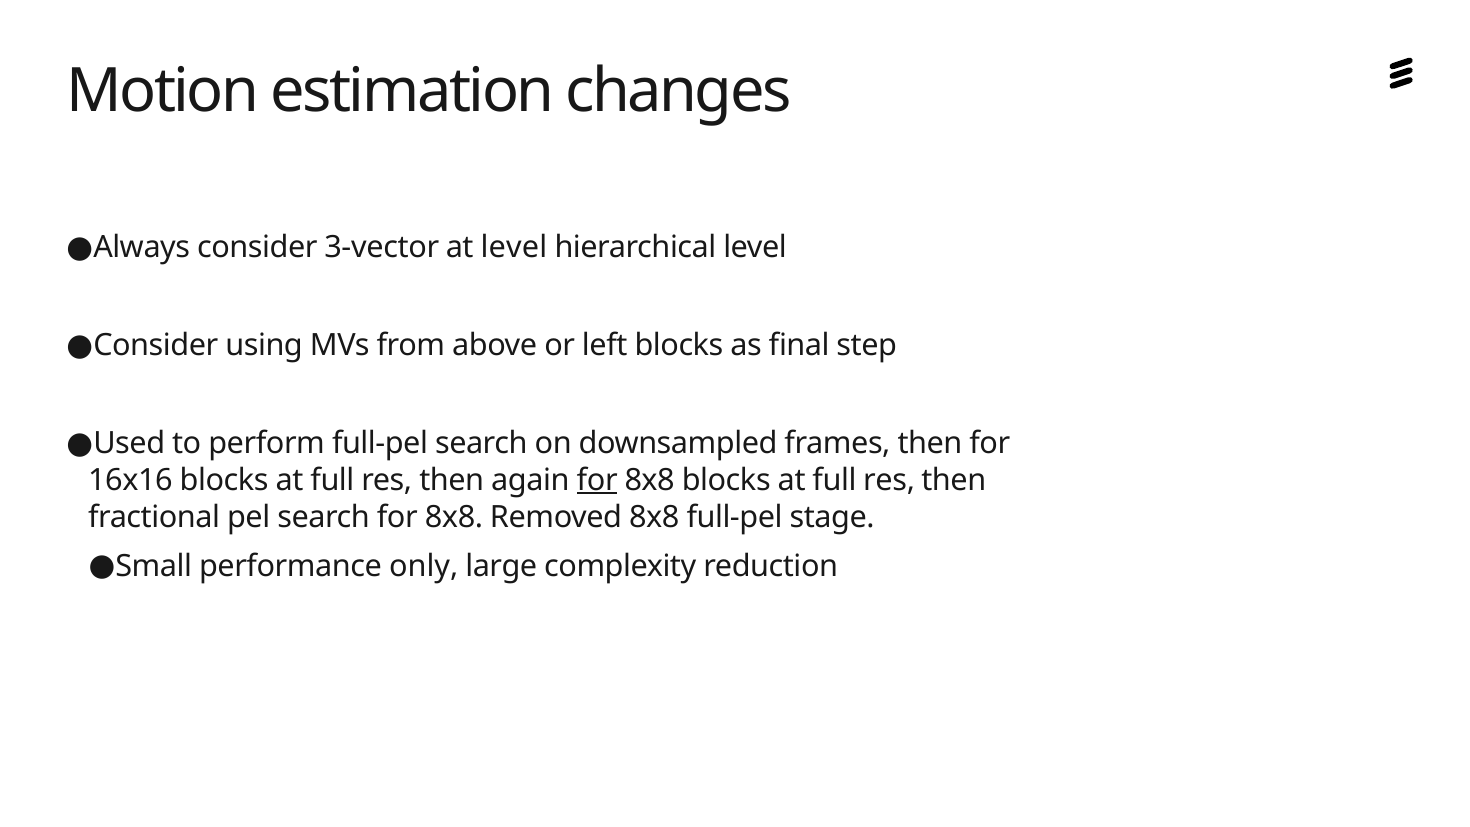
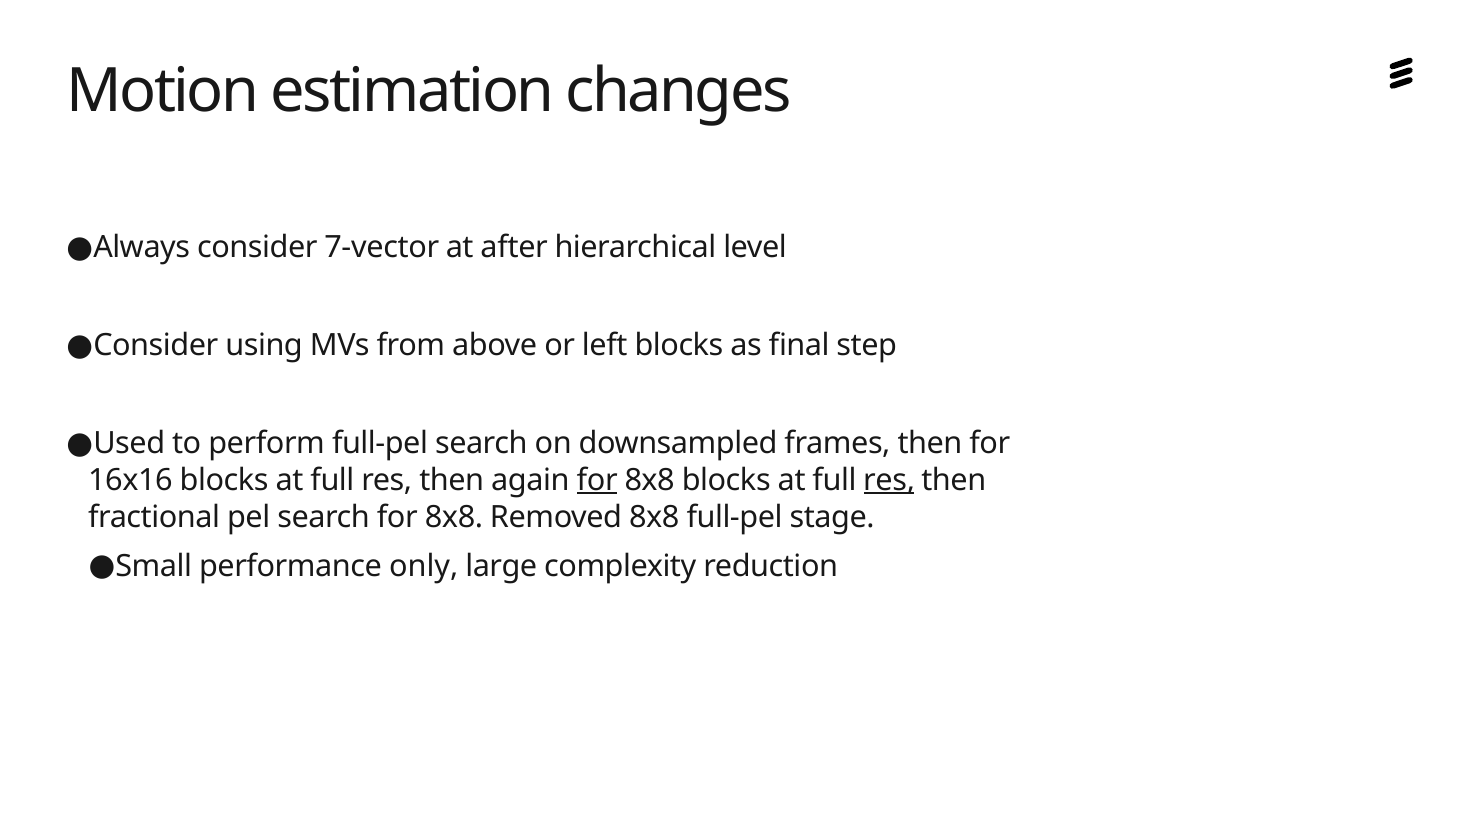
3-vector: 3-vector -> 7-vector (382, 247)
at level: level -> after (514, 247)
res underline: none -> present (889, 480)
